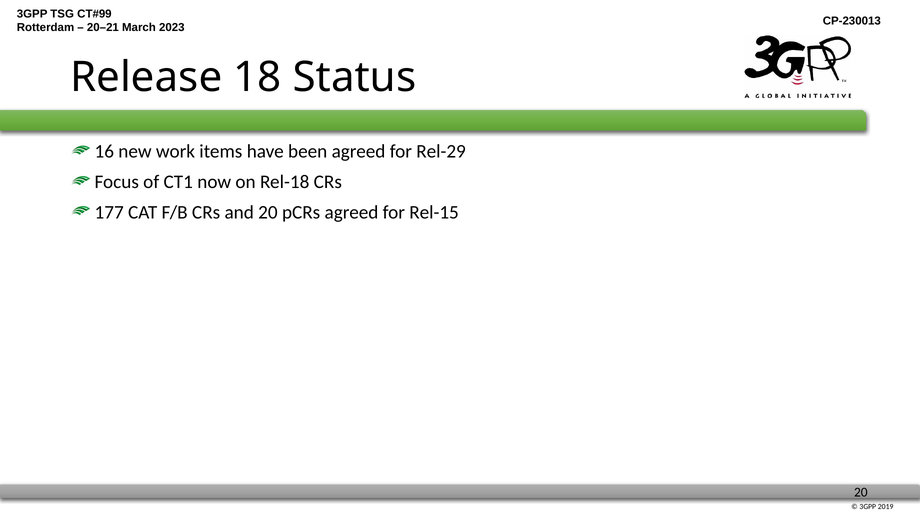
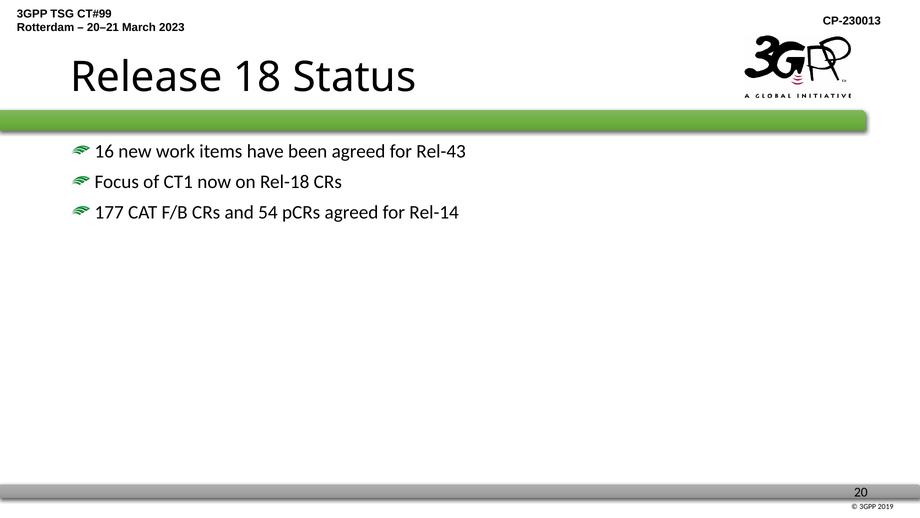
Rel-29: Rel-29 -> Rel-43 (441, 151)
and 20: 20 -> 54 (268, 212)
Rel-15: Rel-15 -> Rel-14 (434, 212)
